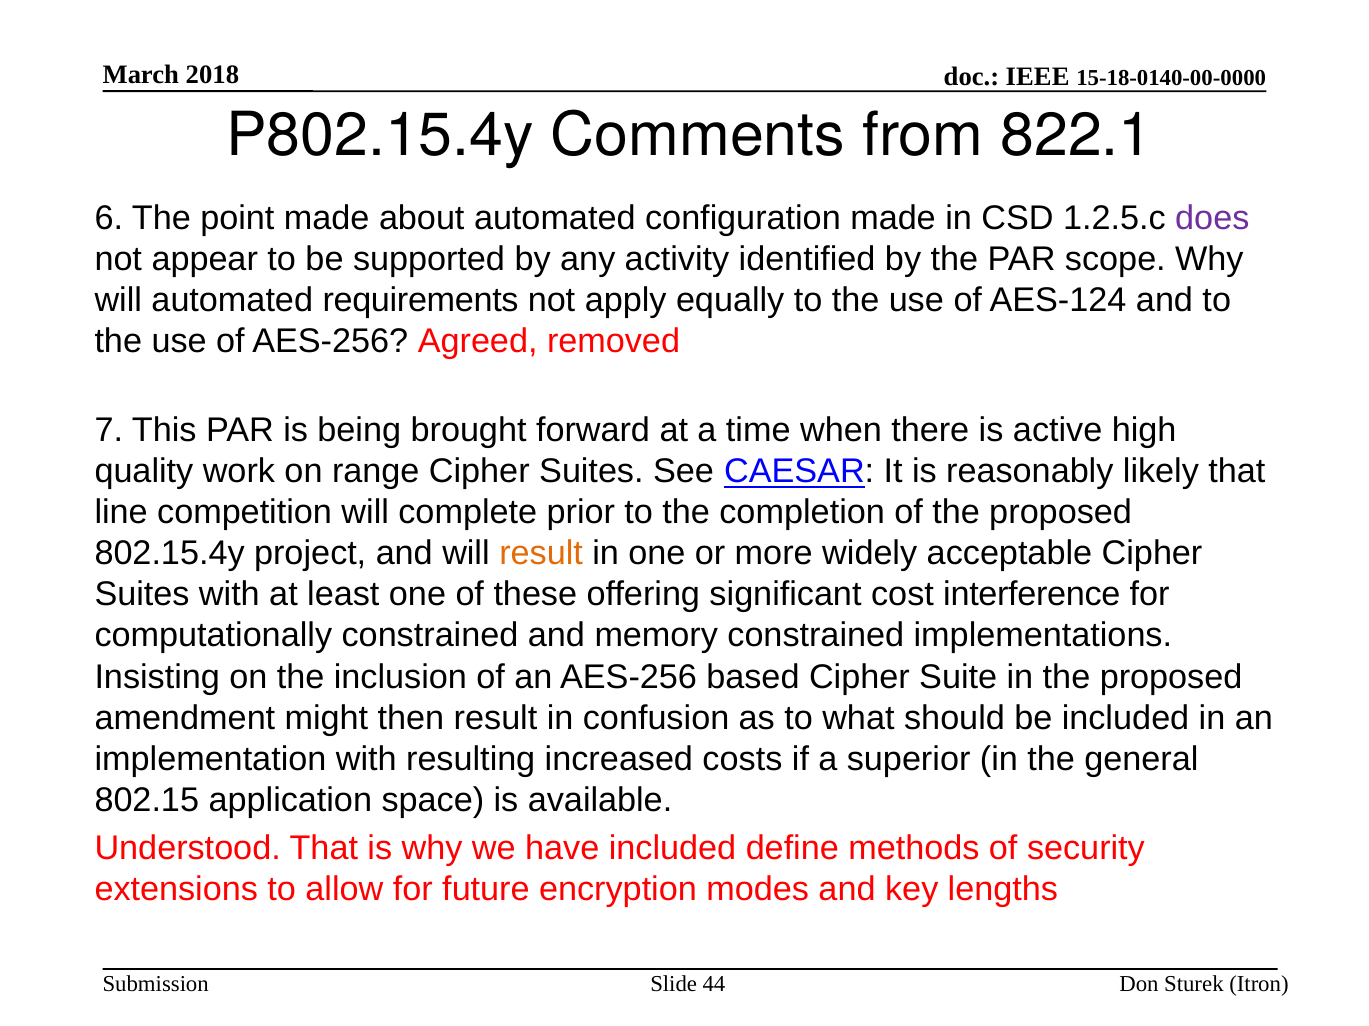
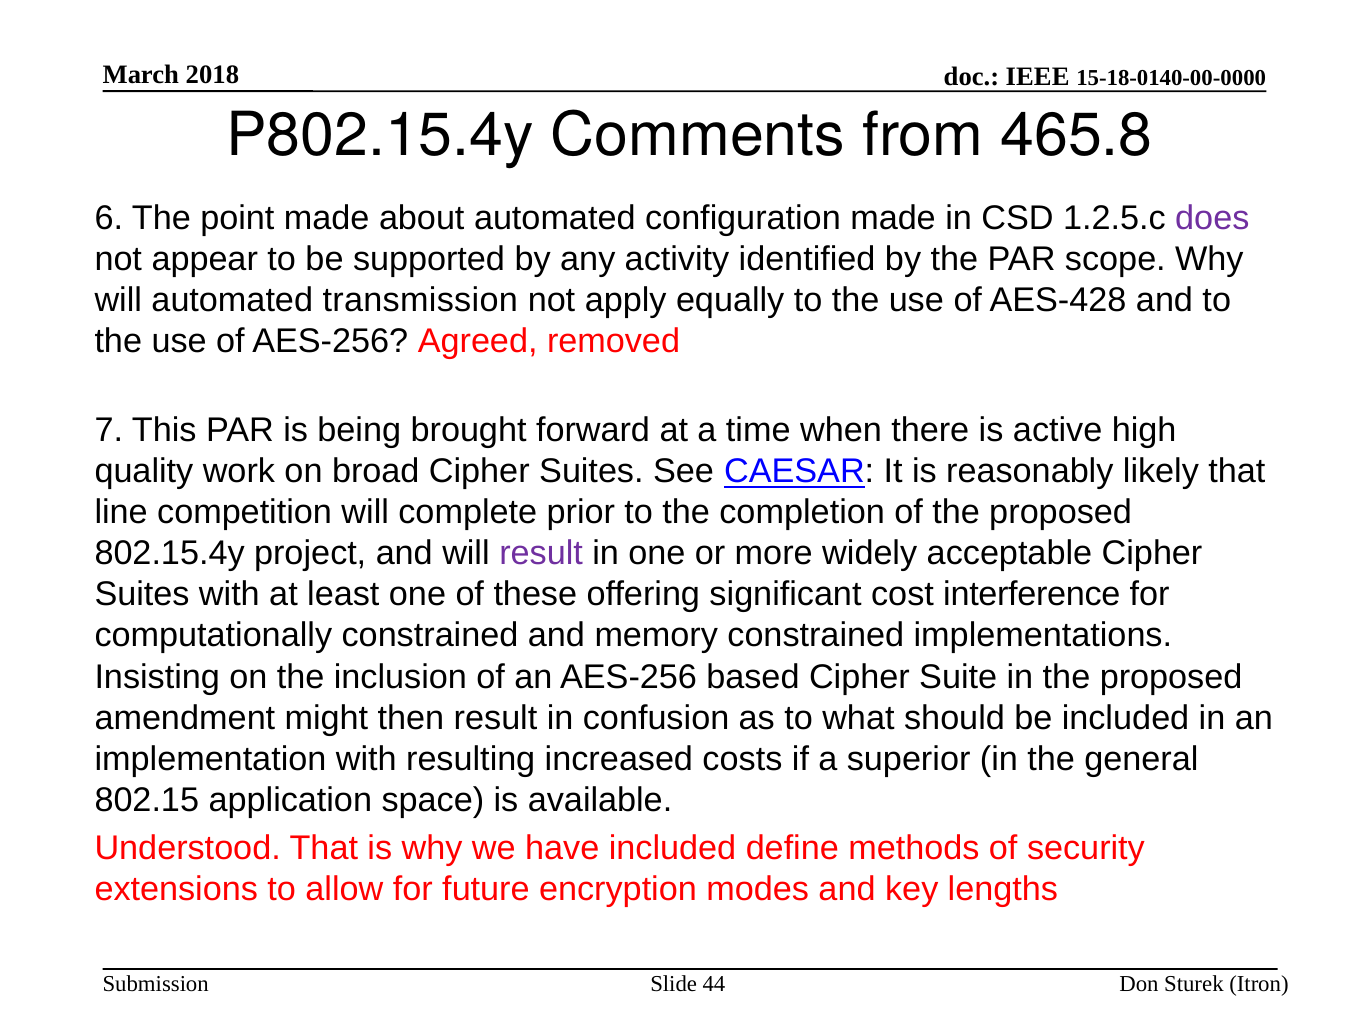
822.1: 822.1 -> 465.8 (1077, 136)
requirements: requirements -> transmission (420, 301)
AES-124: AES-124 -> AES-428 (1058, 301)
range: range -> broad (376, 472)
result colour: orange -> purple (541, 554)
